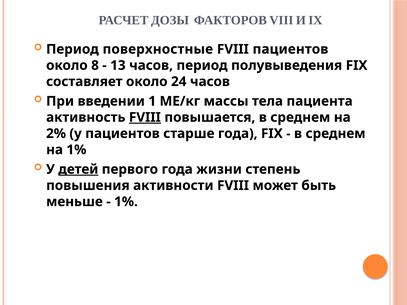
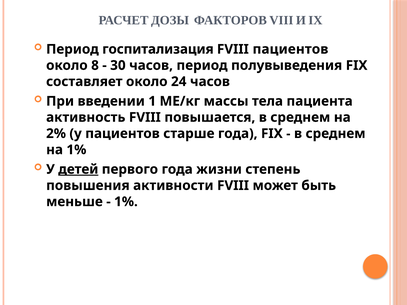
поверхностные: поверхностные -> госпитализация (158, 49)
13: 13 -> 30 (118, 65)
FVIII underline: present -> none (145, 117)
